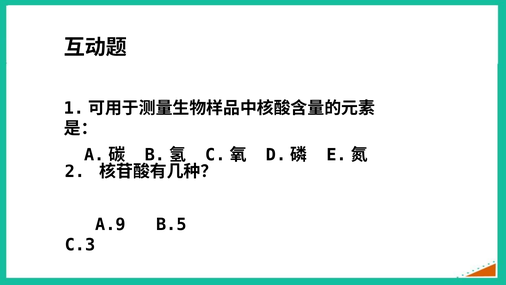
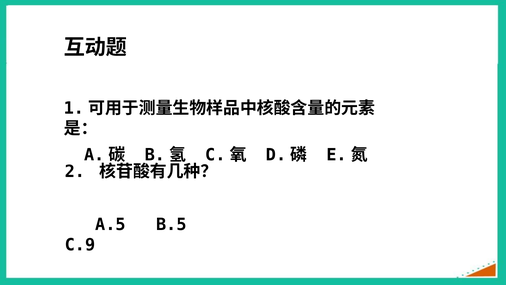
A.9: A.9 -> A.5 (110, 224)
C.3: C.3 -> C.9 (80, 245)
